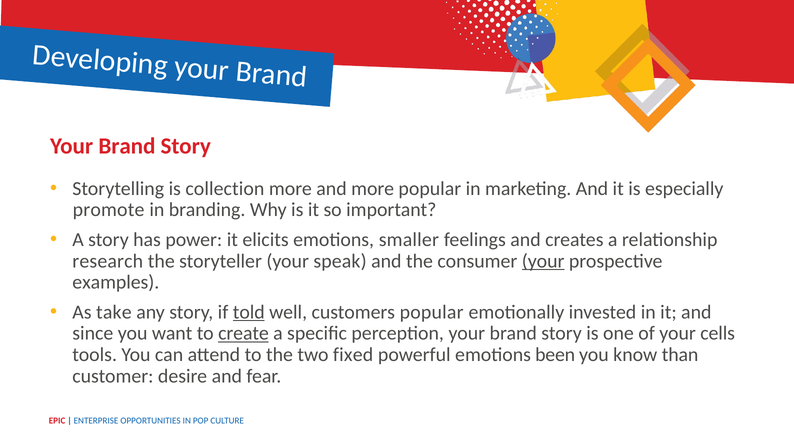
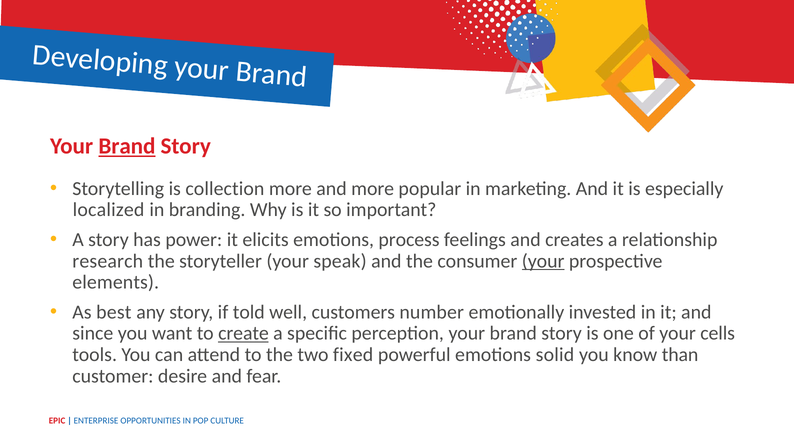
Brand underline: none -> present (127, 147)
promote: promote -> localized (109, 210)
smaller: smaller -> process (409, 240)
examples: examples -> elements (116, 283)
take: take -> best (114, 312)
told underline: present -> none (249, 312)
customers popular: popular -> number (432, 312)
been: been -> solid (555, 355)
